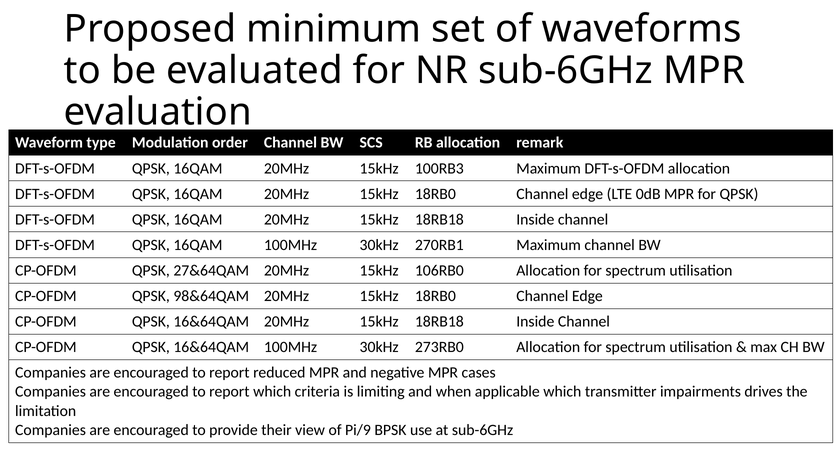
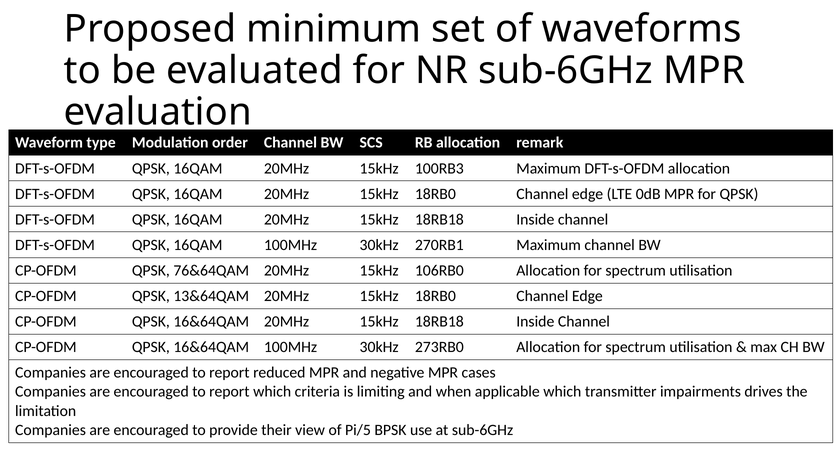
27&64QAM: 27&64QAM -> 76&64QAM (211, 270)
98&64QAM: 98&64QAM -> 13&64QAM (211, 296)
Pi/9: Pi/9 -> Pi/5 (358, 430)
